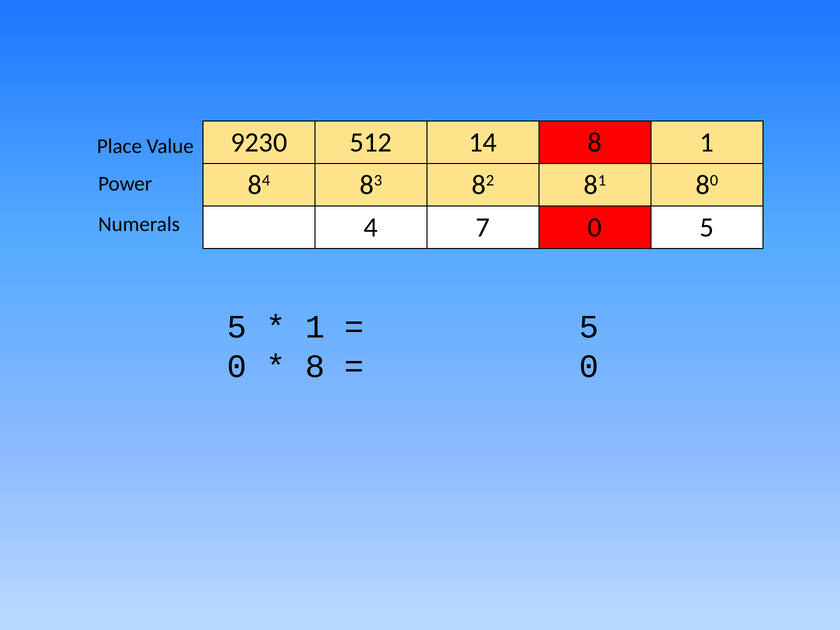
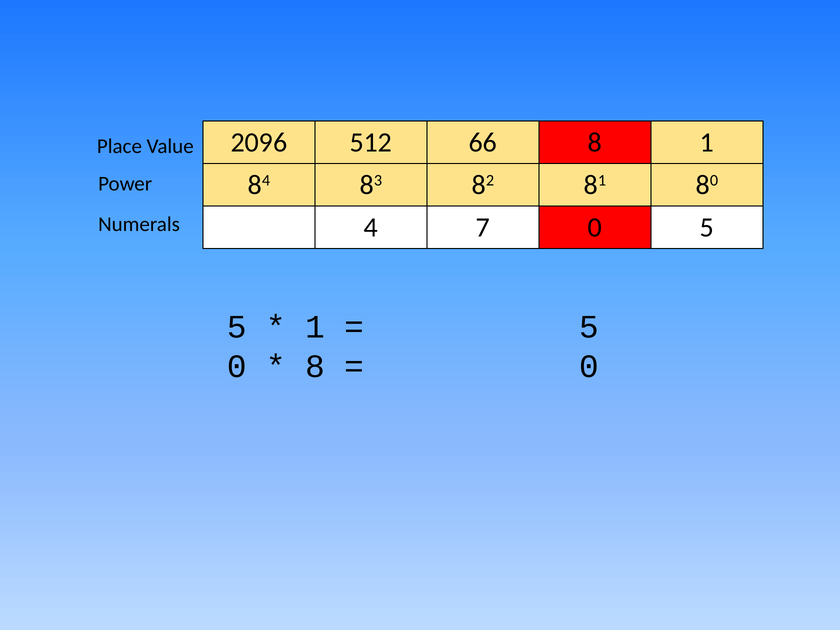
9230: 9230 -> 2096 (259, 142)
14: 14 -> 66 (483, 142)
